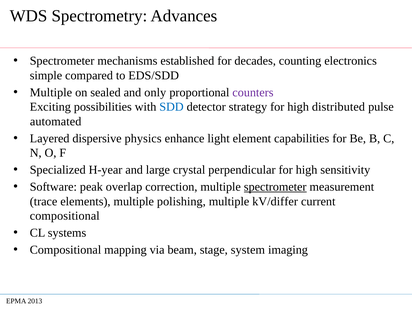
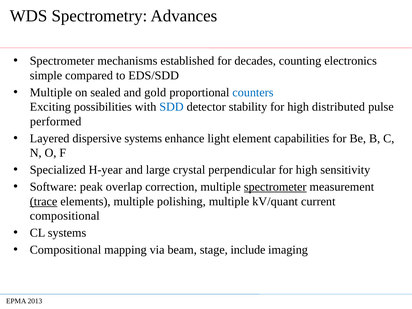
only: only -> gold (155, 92)
counters colour: purple -> blue (253, 92)
strategy: strategy -> stability (248, 107)
automated: automated -> performed (56, 122)
dispersive physics: physics -> systems (143, 138)
trace underline: none -> present (44, 201)
kV/differ: kV/differ -> kV/quant (275, 201)
system: system -> include (248, 250)
